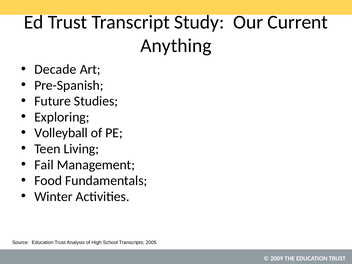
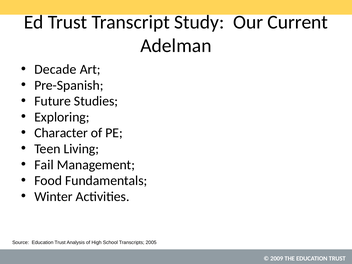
Anything: Anything -> Adelman (176, 46)
Volleyball: Volleyball -> Character (61, 133)
